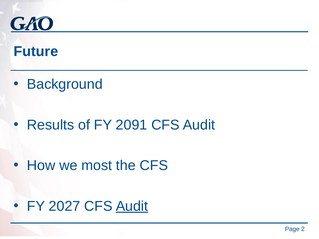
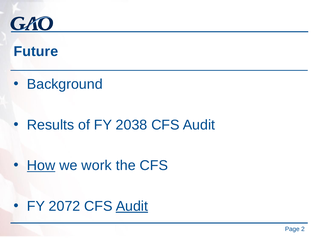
2091: 2091 -> 2038 (132, 125)
How underline: none -> present (41, 166)
most: most -> work (97, 166)
2027: 2027 -> 2072 (65, 206)
